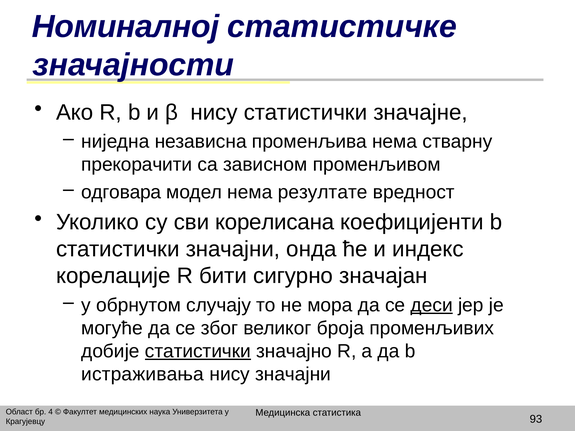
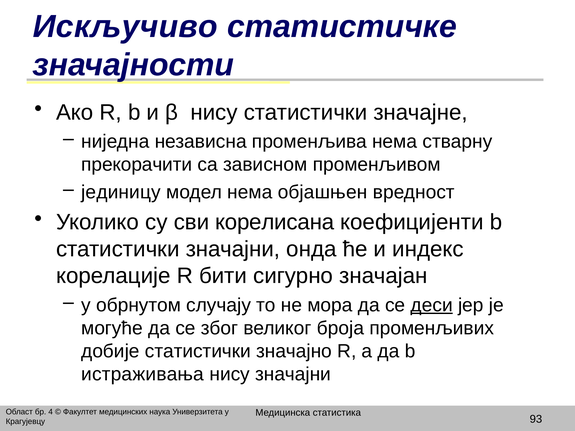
Номиналној: Номиналној -> Искључиво (125, 27)
одговара: одговара -> јединицу (121, 192)
резултате: резултате -> објашњен (323, 192)
статистички underline: present -> none (198, 351)
